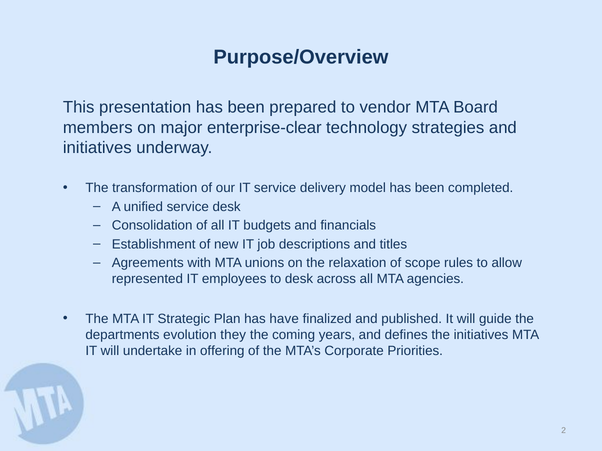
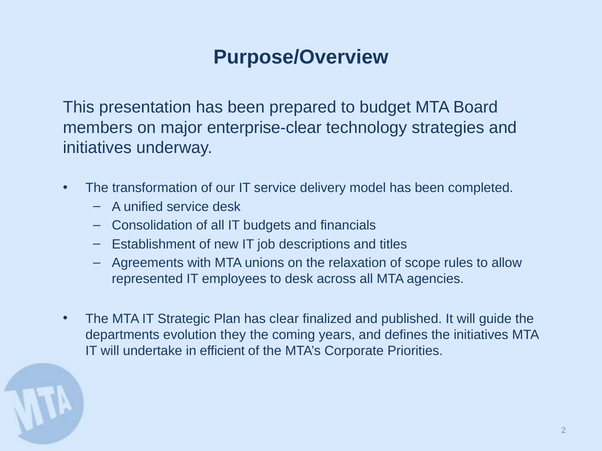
vendor: vendor -> budget (385, 108)
have: have -> clear (284, 319)
offering: offering -> efficient (222, 351)
